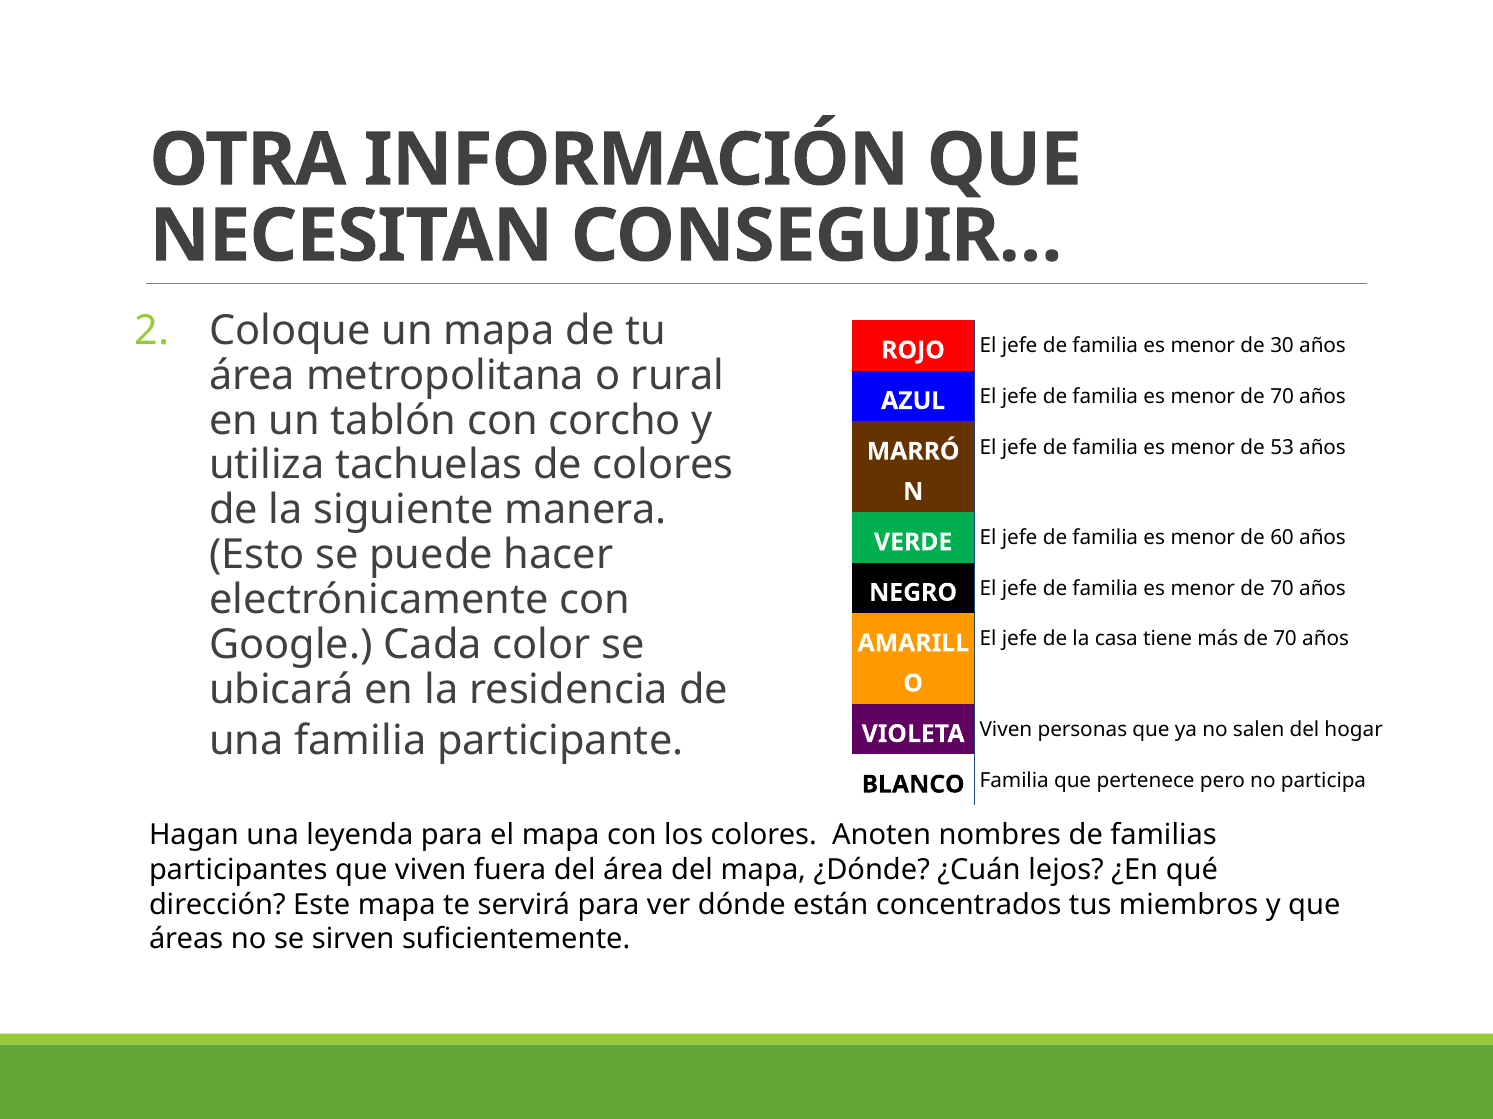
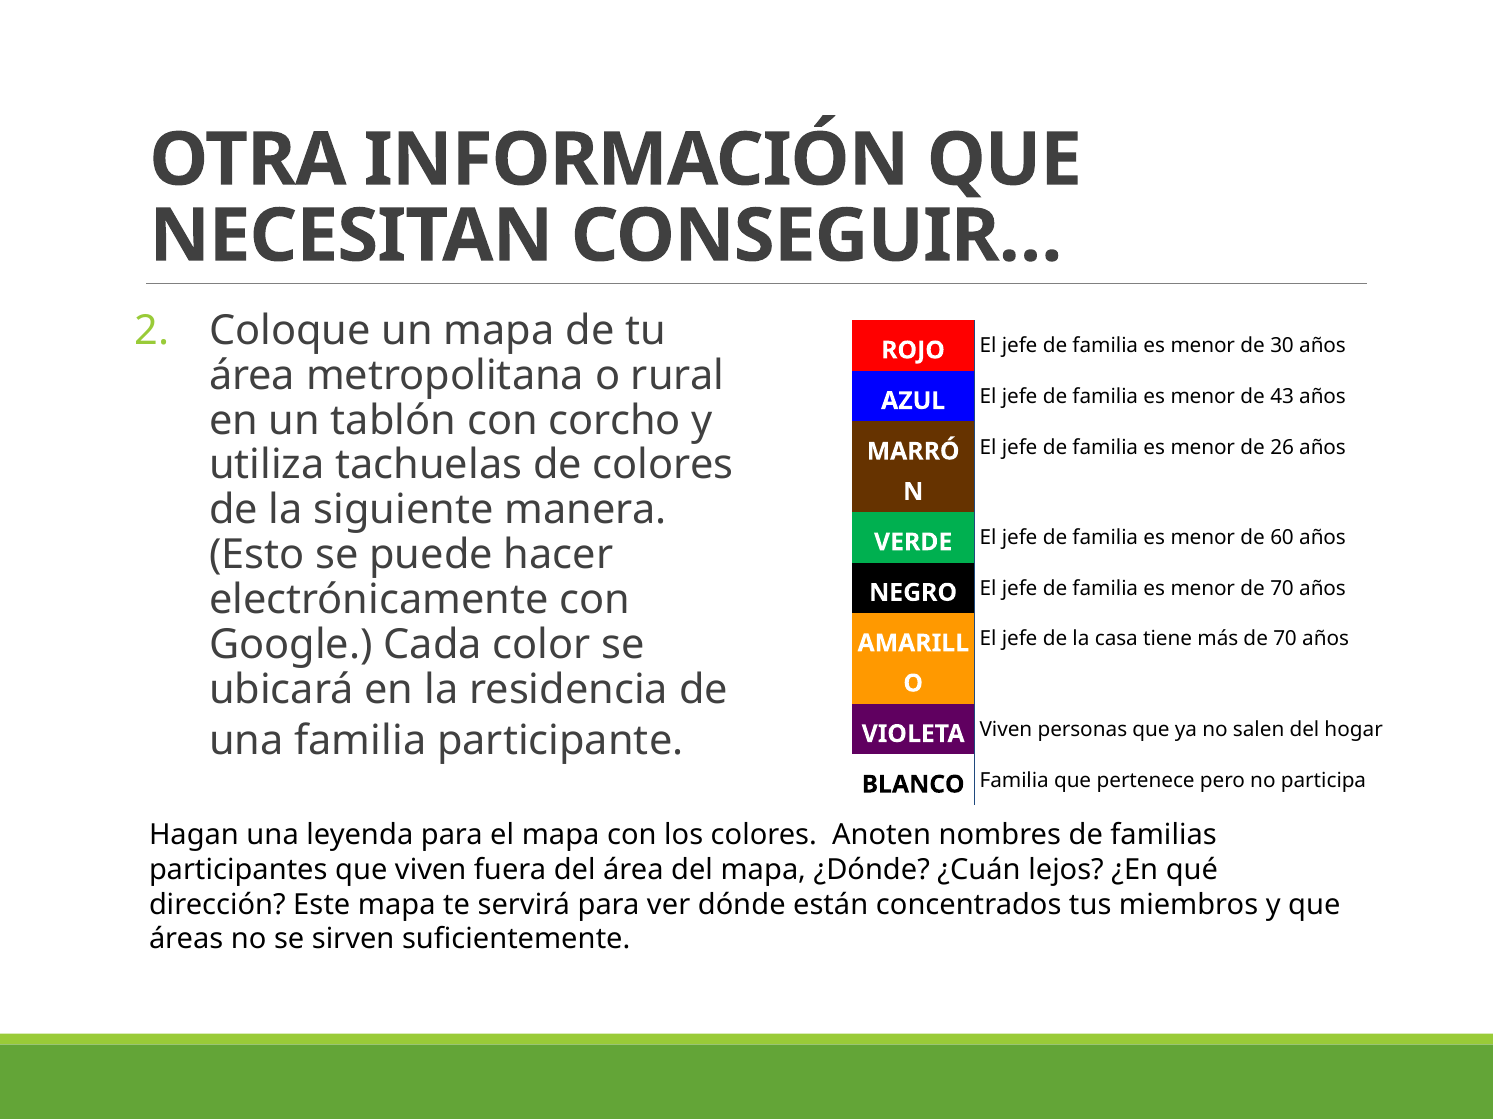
70: 70 -> 43 (1282, 397)
53: 53 -> 26 (1282, 447)
